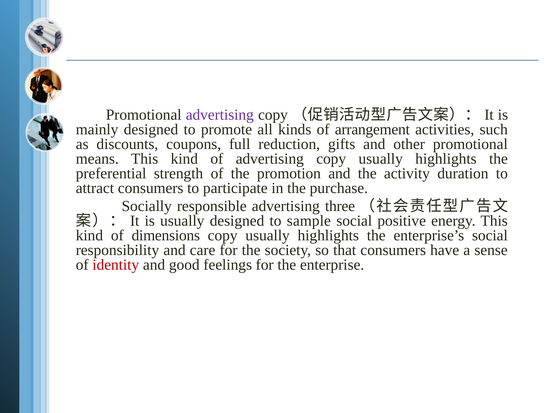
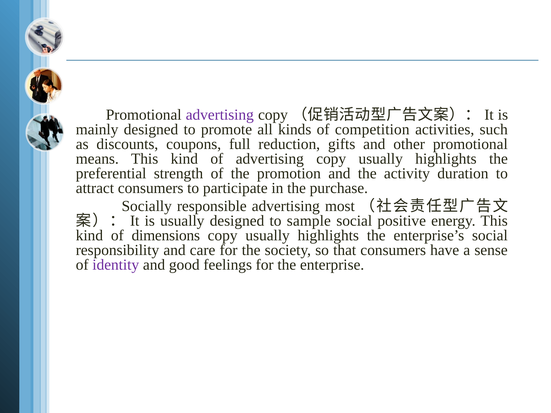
arrangement: arrangement -> competition (372, 130)
three: three -> most (340, 206)
identity colour: red -> purple (116, 265)
